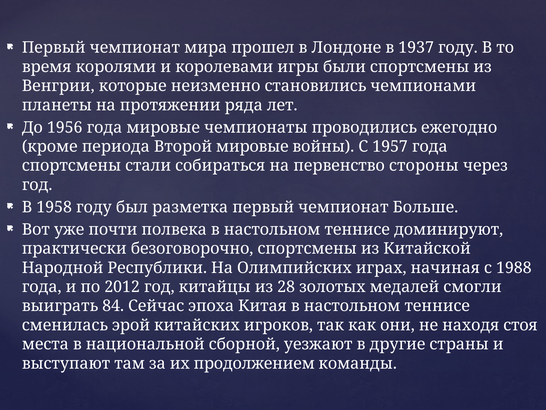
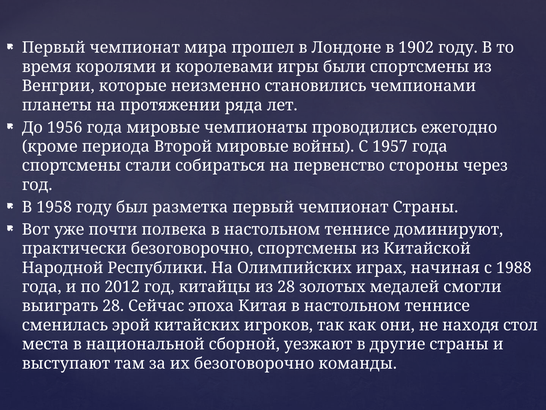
1937: 1937 -> 1902 (416, 48)
чемпионат Больше: Больше -> Страны (425, 207)
выиграть 84: 84 -> 28 (113, 306)
стоя: стоя -> стол (521, 325)
их продолжением: продолжением -> безоговорочно (254, 363)
